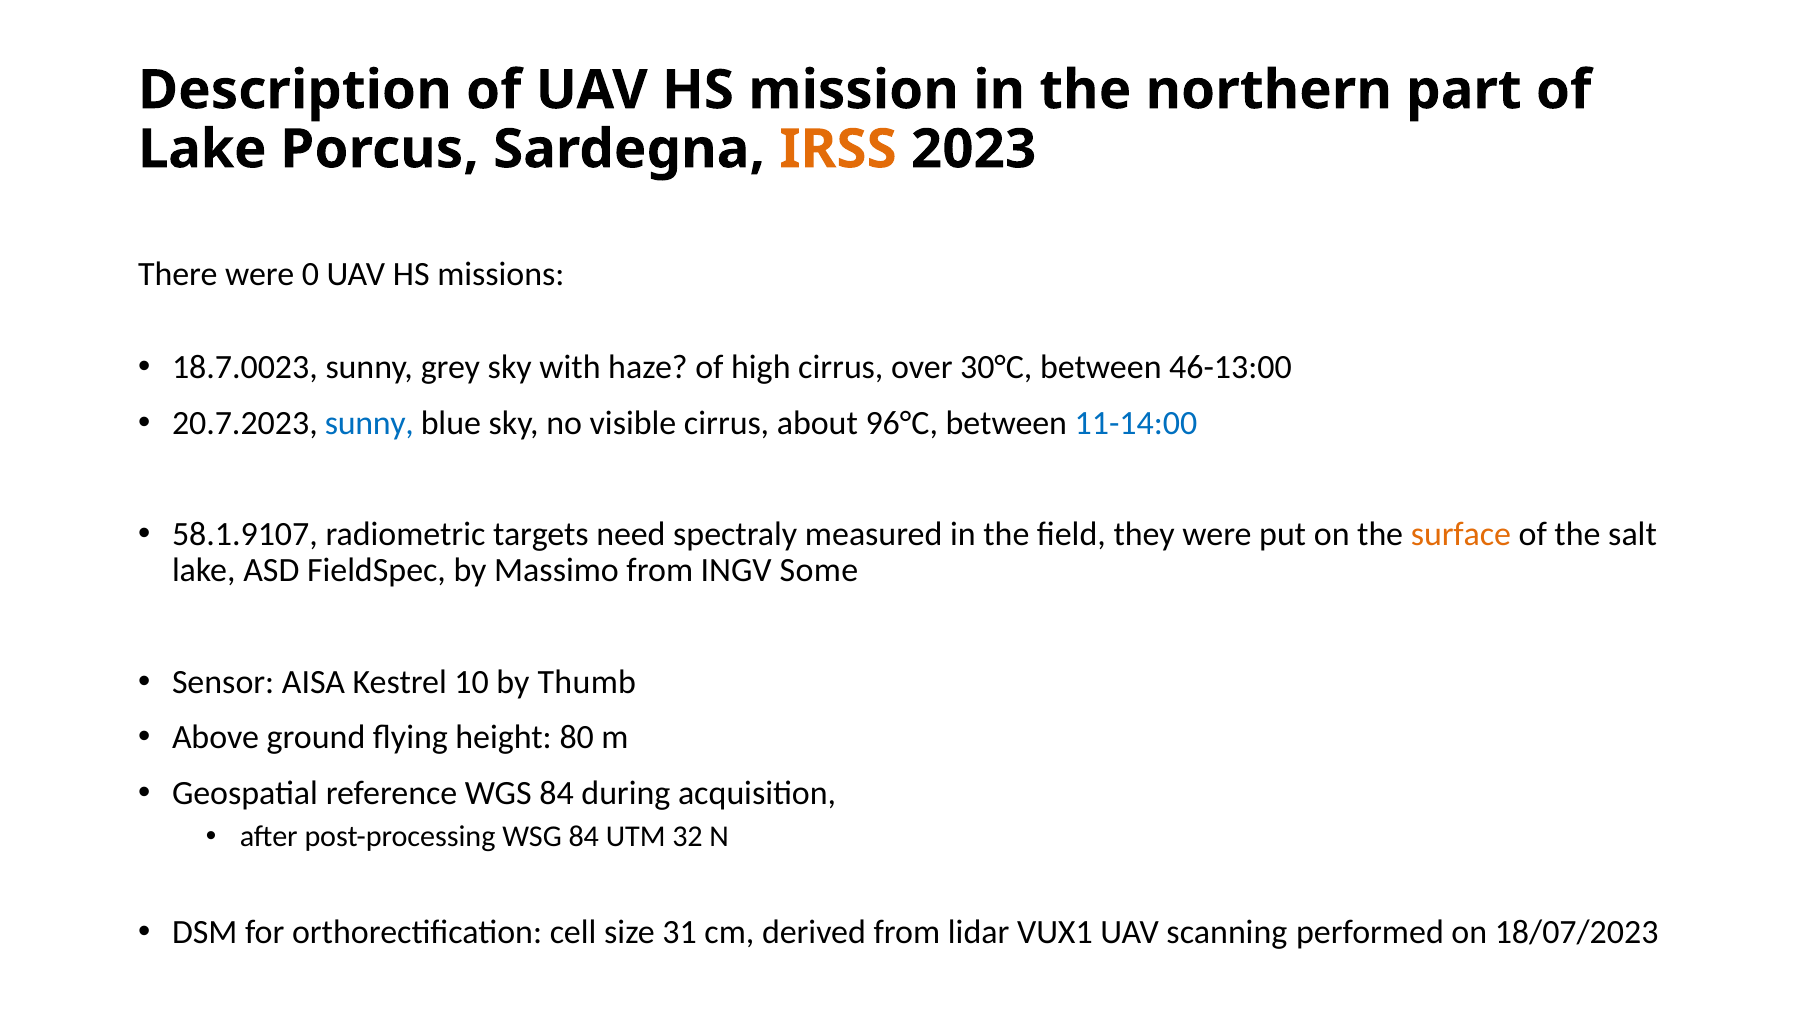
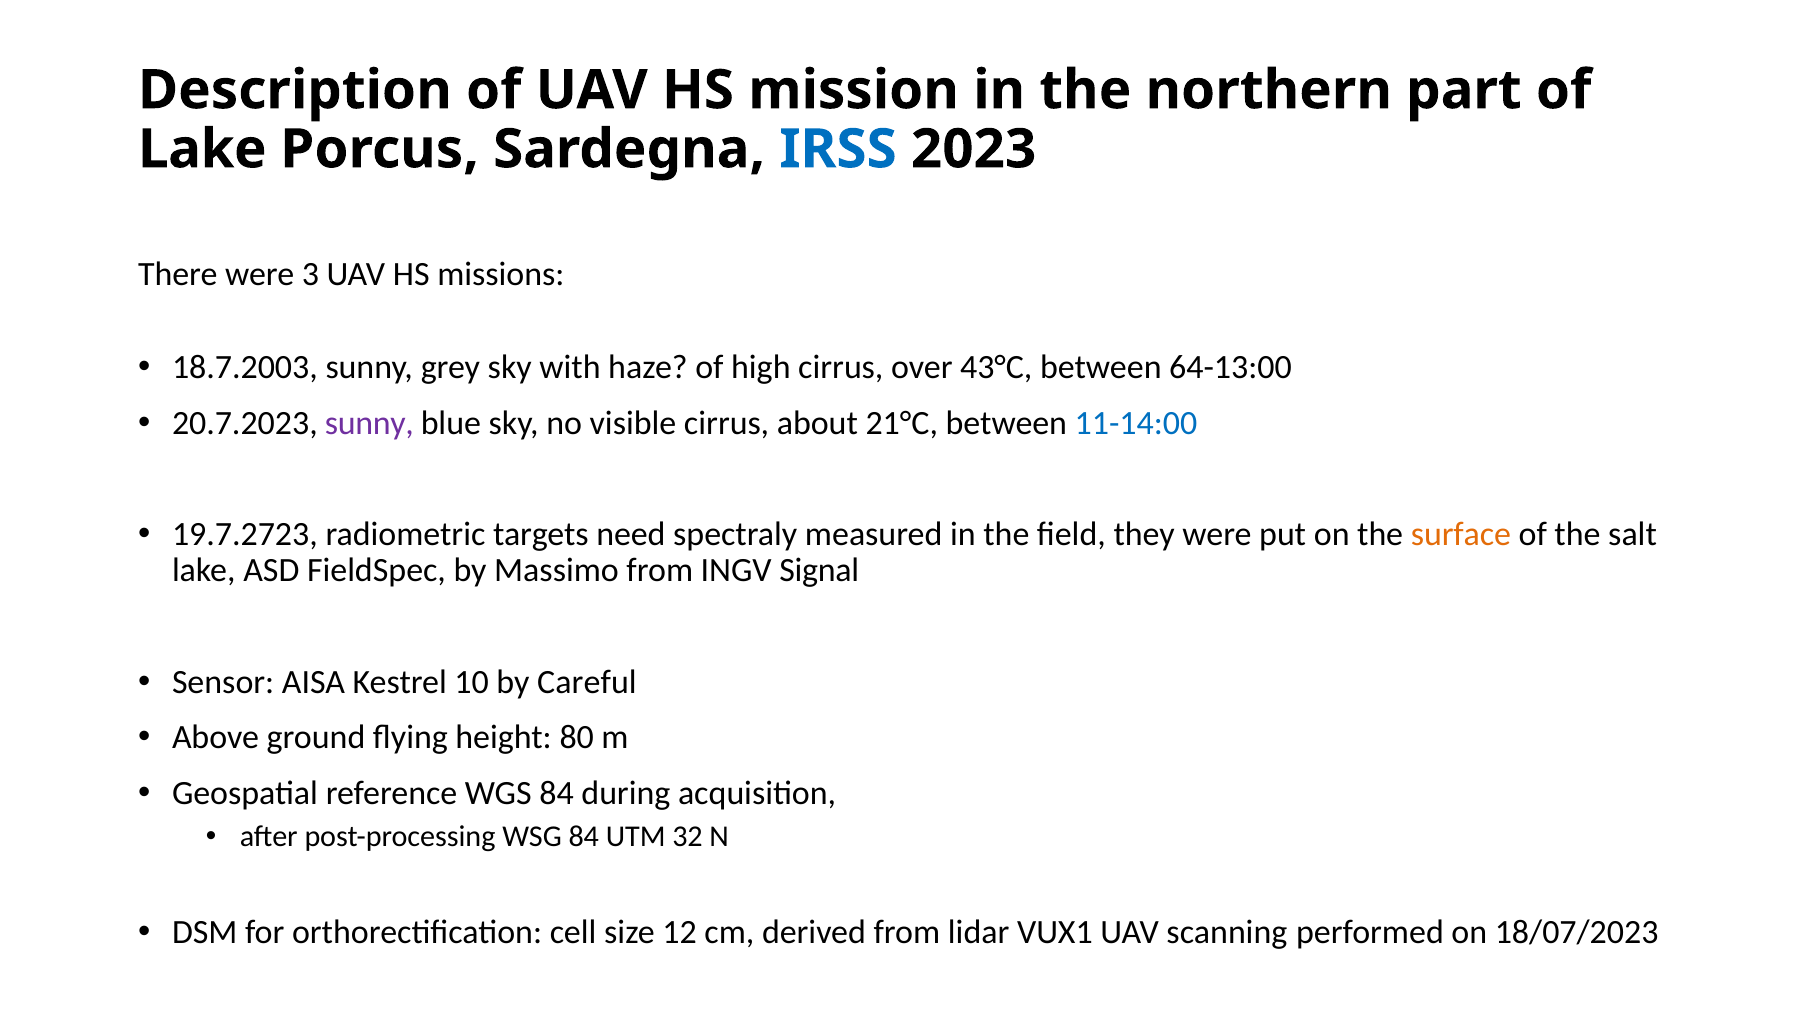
IRSS colour: orange -> blue (838, 149)
0: 0 -> 3 (310, 274)
18.7.0023: 18.7.0023 -> 18.7.2003 (245, 367)
30°C: 30°C -> 43°C (996, 367)
46-13:00: 46-13:00 -> 64-13:00 (1231, 367)
sunny colour: blue -> purple (369, 423)
96°C: 96°C -> 21°C (902, 423)
58.1.9107: 58.1.9107 -> 19.7.2723 (245, 534)
Some: Some -> Signal (819, 571)
Thumb: Thumb -> Careful (587, 682)
31: 31 -> 12 (680, 932)
